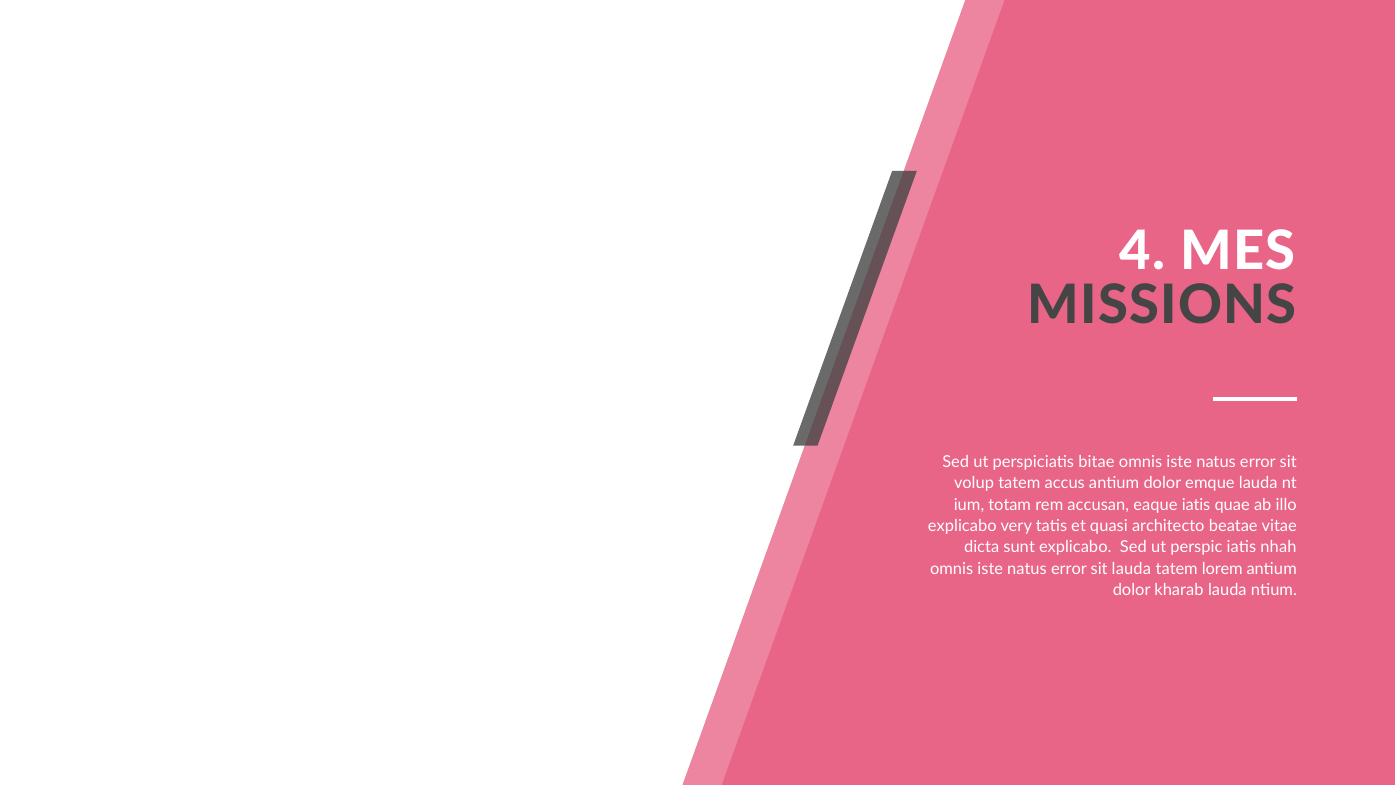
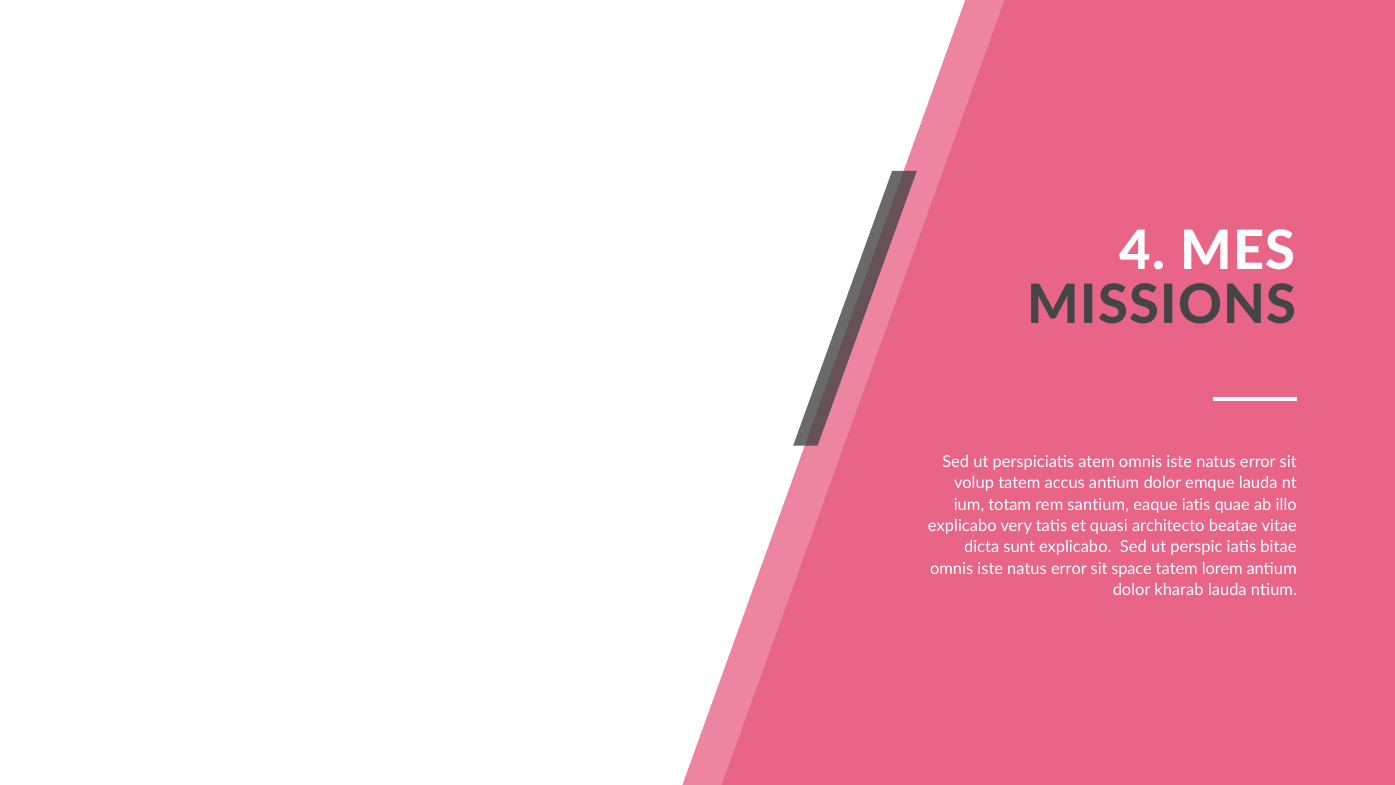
bitae: bitae -> atem (1096, 462)
accusan: accusan -> santium (1098, 505)
nhah: nhah -> bitae (1278, 547)
sit lauda: lauda -> space (1132, 568)
